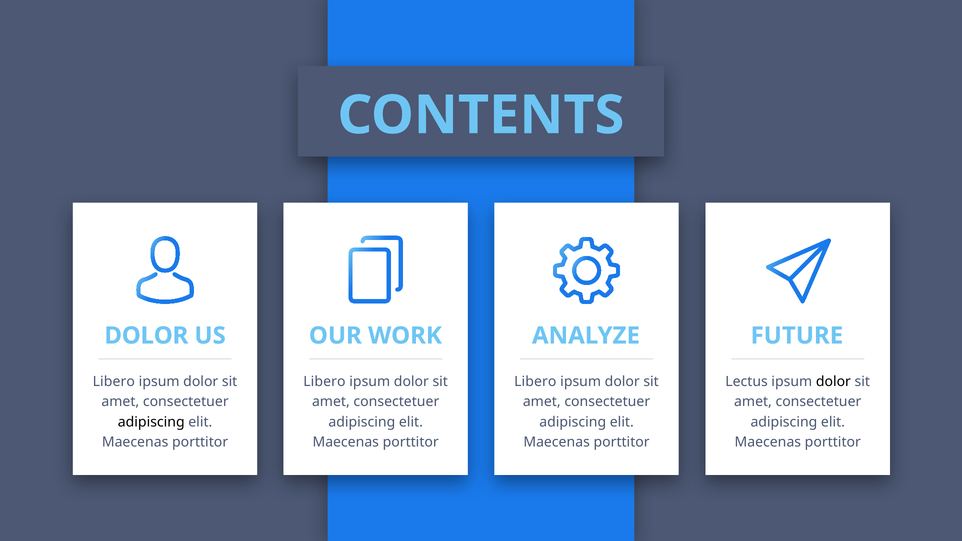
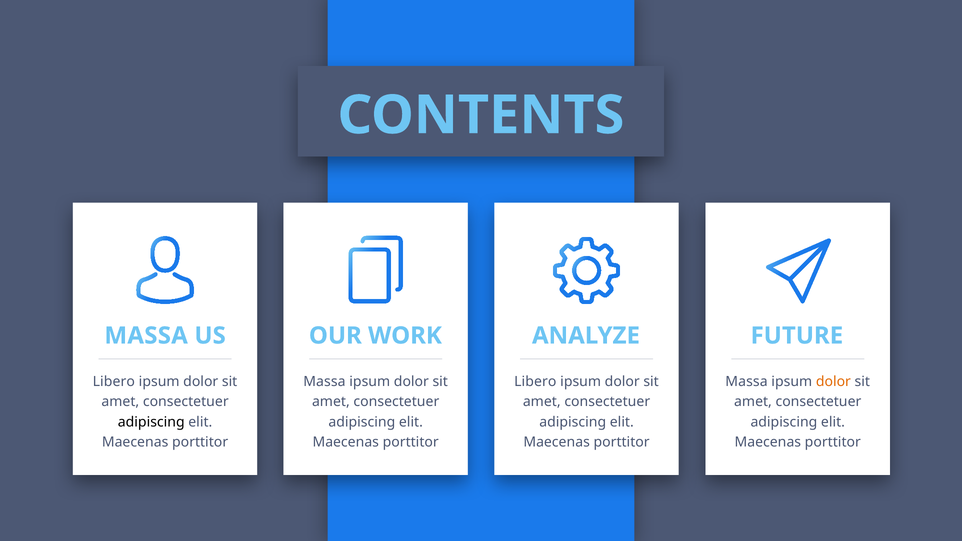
DOLOR: DOLOR -> MASSA (146, 336)
Libero: Libero -> Massa (324, 382)
Lectus: Lectus -> Massa (746, 382)
dolor colour: black -> orange (833, 382)
